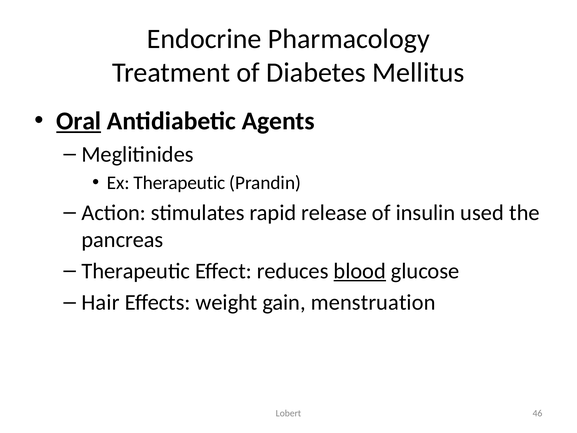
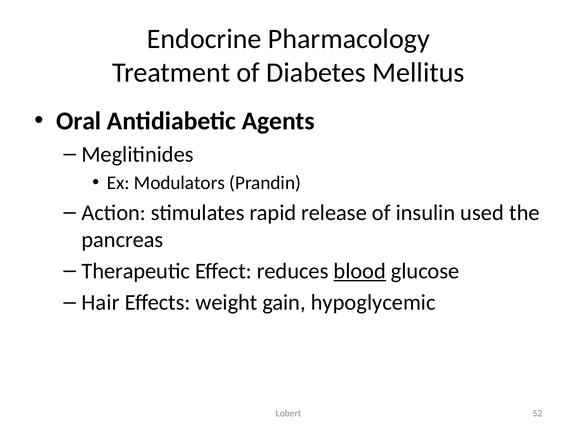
Oral underline: present -> none (79, 121)
Ex Therapeutic: Therapeutic -> Modulators (179, 183)
menstruation: menstruation -> hypoglycemic (373, 302)
46: 46 -> 52 (538, 413)
